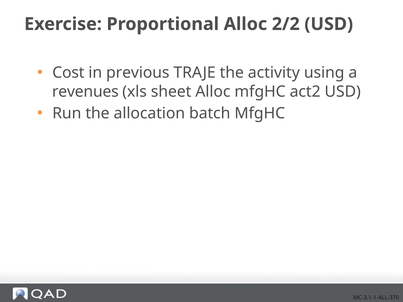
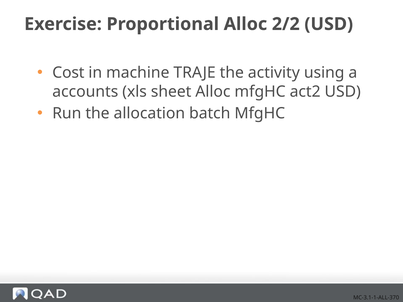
previous: previous -> machine (138, 73)
revenues: revenues -> accounts (85, 92)
